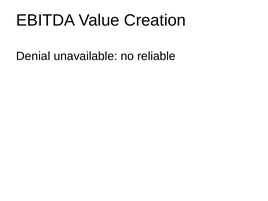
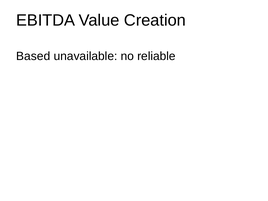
Denial: Denial -> Based (33, 56)
